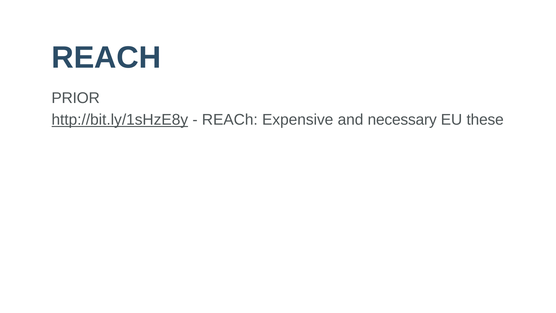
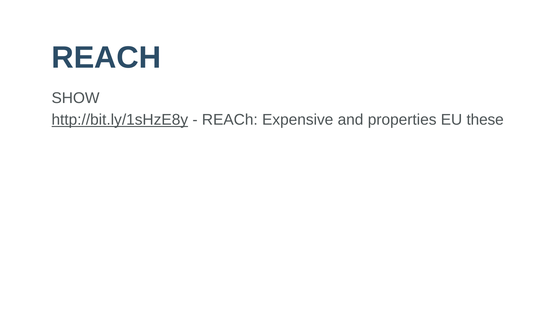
PRIOR: PRIOR -> SHOW (76, 98)
necessary: necessary -> properties (402, 120)
